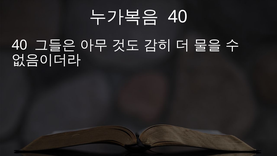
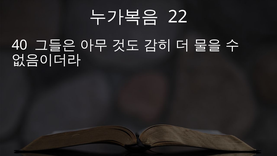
40: 40 -> 22 (178, 17)
